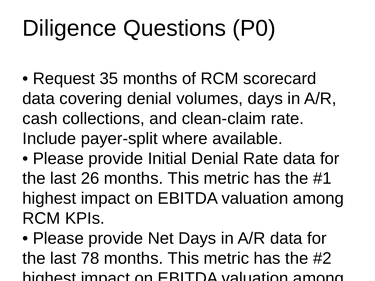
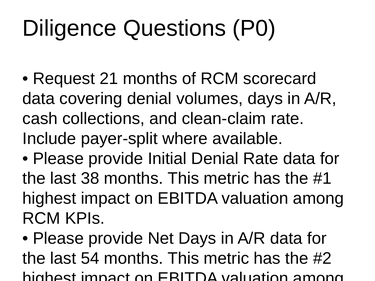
35: 35 -> 21 (109, 79)
26: 26 -> 38 (90, 179)
78: 78 -> 54 (90, 259)
